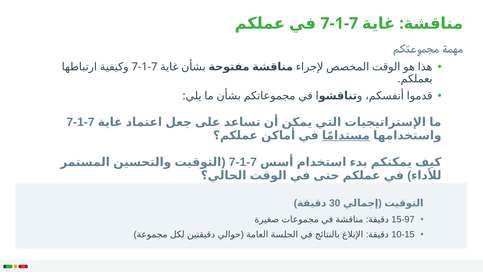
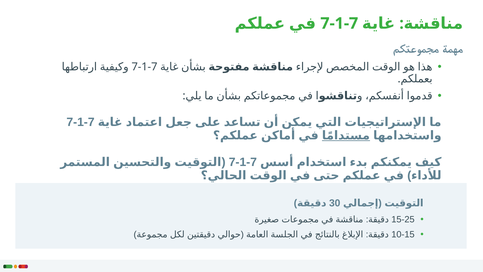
15-97: 15-97 -> 15-25 (403, 219)
